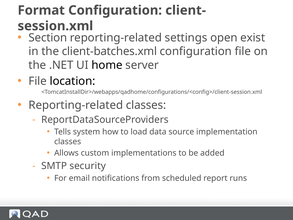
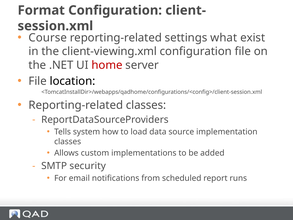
Section: Section -> Course (48, 38)
open: open -> what (224, 38)
client-batches.xml: client-batches.xml -> client-viewing.xml (109, 51)
home colour: black -> red (107, 65)
